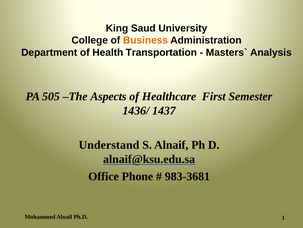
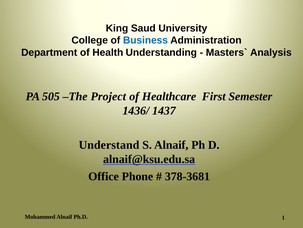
Business colour: orange -> blue (145, 40)
Transportation: Transportation -> Understanding (161, 52)
Aspects: Aspects -> Project (108, 96)
983-3681: 983-3681 -> 378-3681 (187, 176)
